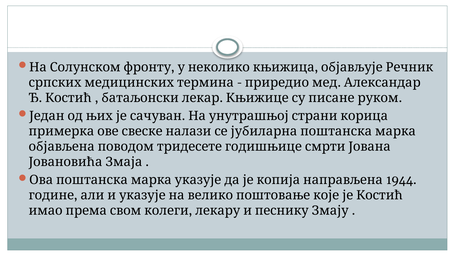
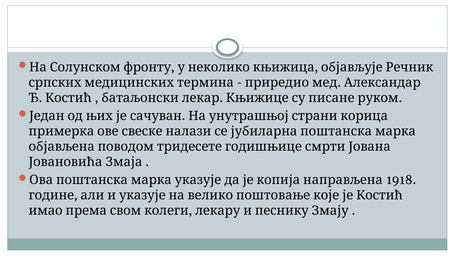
1944: 1944 -> 1918 (401, 180)
